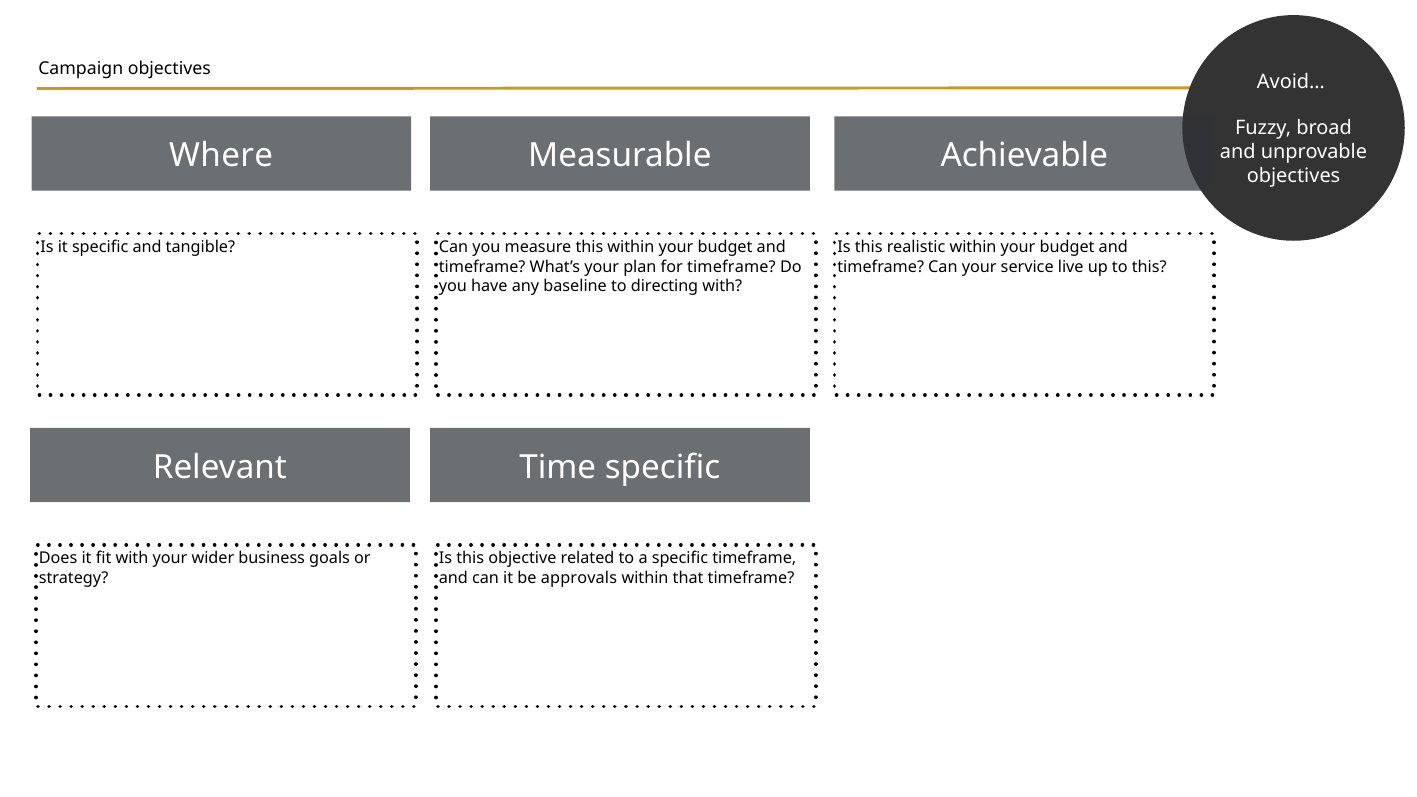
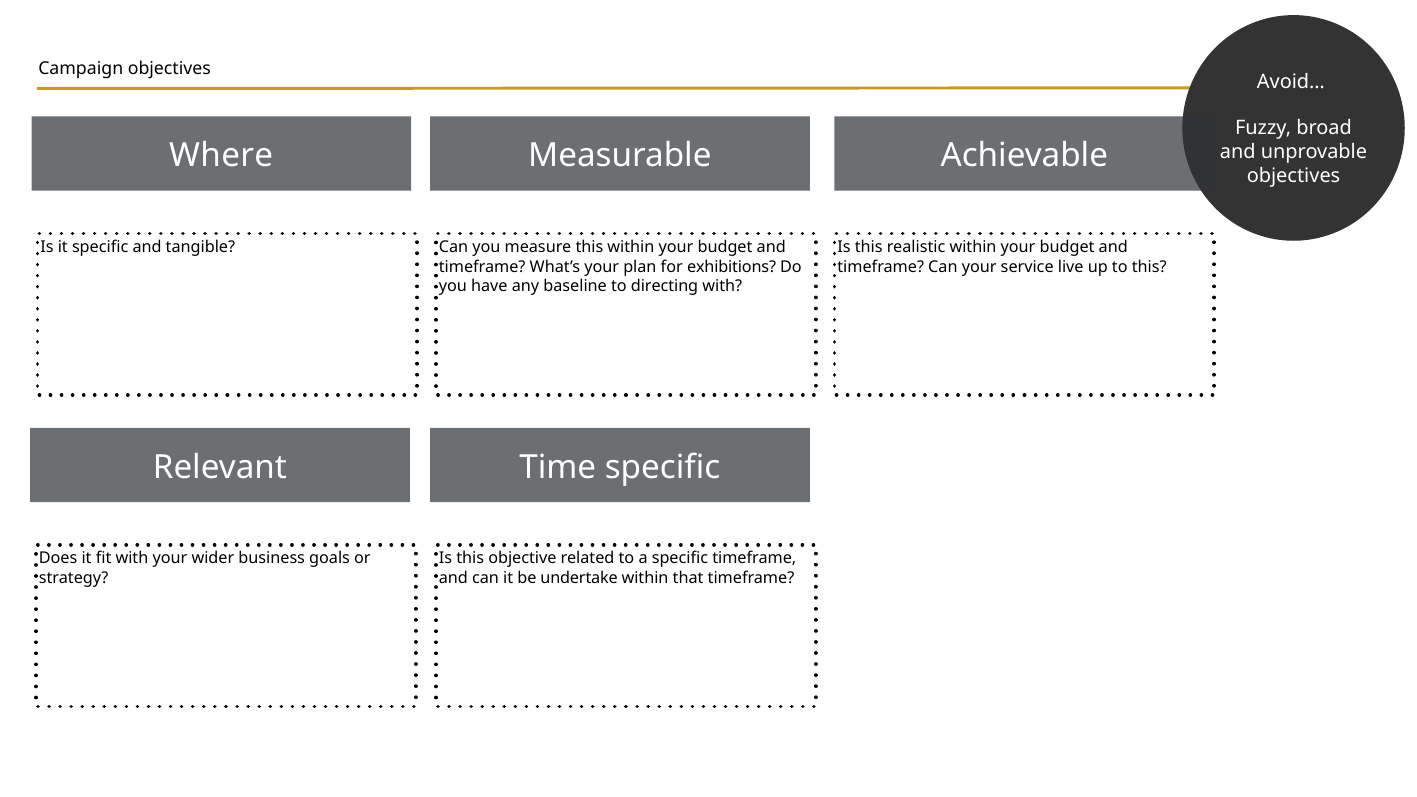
for timeframe: timeframe -> exhibitions (732, 267)
approvals: approvals -> undertake (579, 578)
